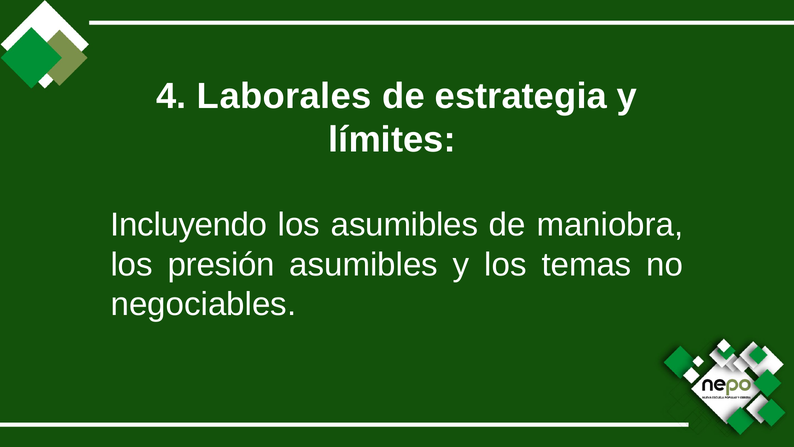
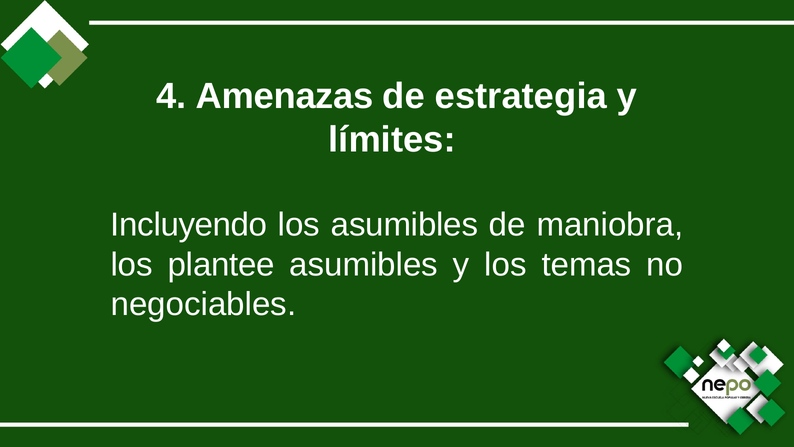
Laborales: Laborales -> Amenazas (285, 96)
presión: presión -> plantee (221, 265)
